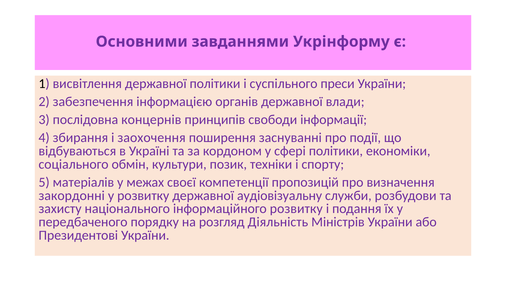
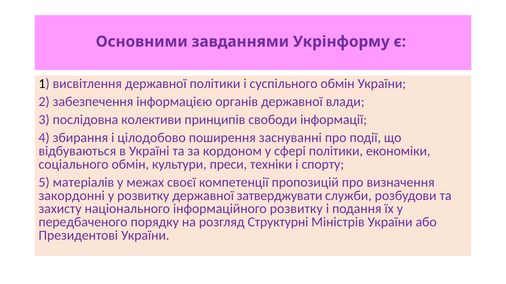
суспільного преси: преси -> обмін (338, 84)
концернів: концернів -> колективи (151, 120)
заохочення: заохочення -> цілодобово (152, 138)
позик: позик -> преси (228, 165)
аудіовізуальну: аудіовізуальну -> затверджувати (280, 196)
Діяльність: Діяльність -> Структурні (278, 223)
